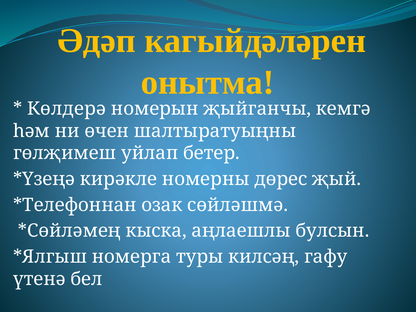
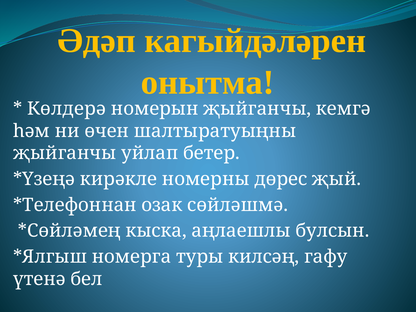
гөлҗимеш: гөлҗимеш -> җыйганчы (65, 153)
